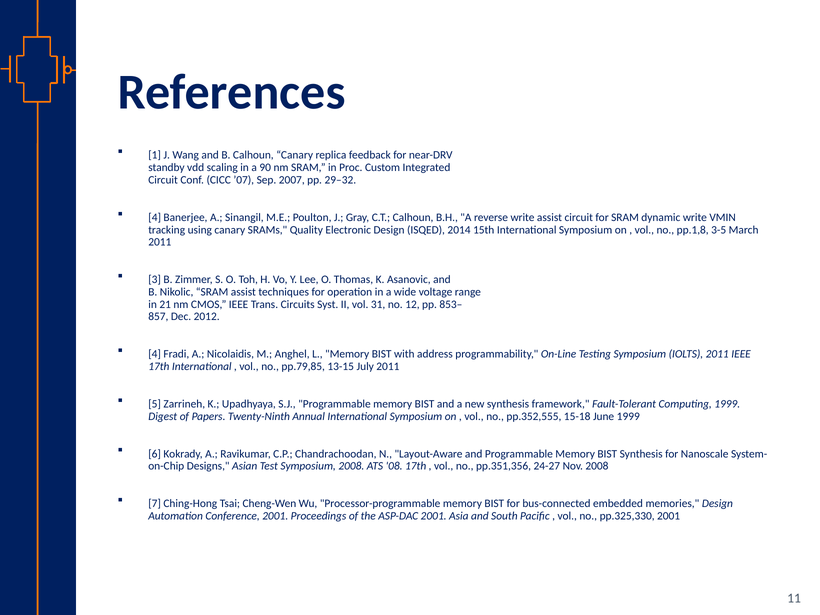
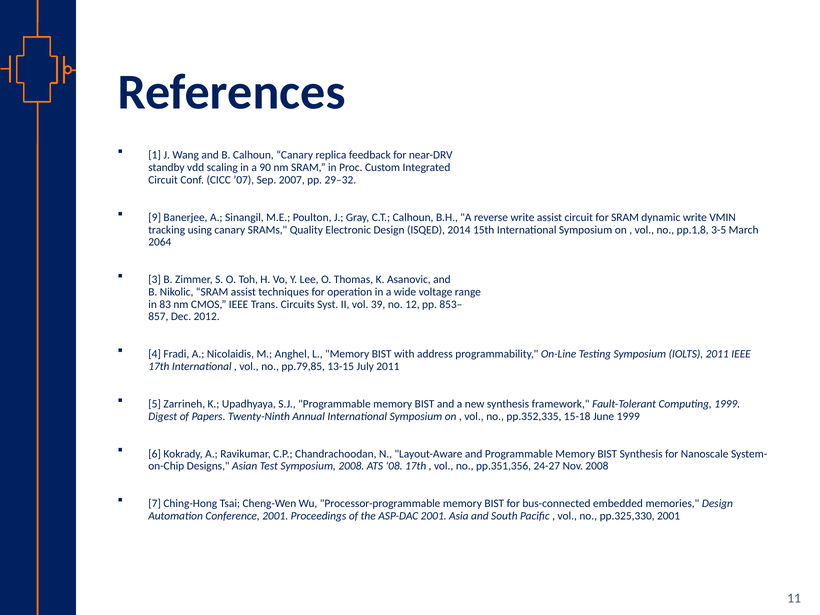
4: 4 -> 9 (155, 217)
2011: 2011 -> 2064 (160, 242)
21: 21 -> 83 (165, 304)
31: 31 -> 39 (378, 304)
pp.352,555: pp.352,555 -> pp.352,335 (534, 416)
